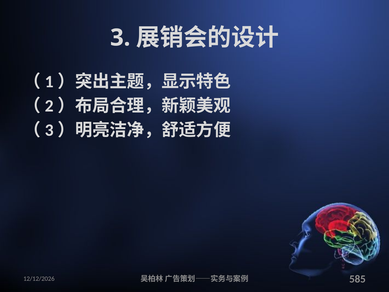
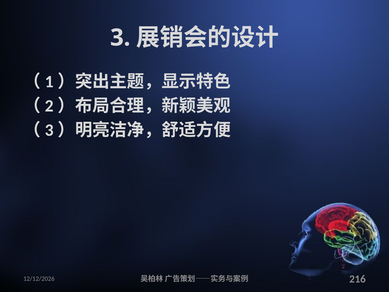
585: 585 -> 216 (357, 279)
